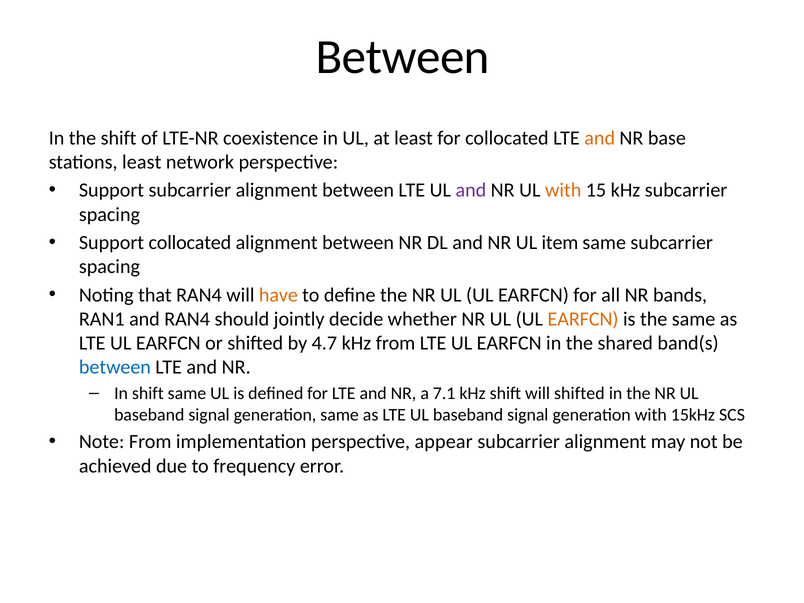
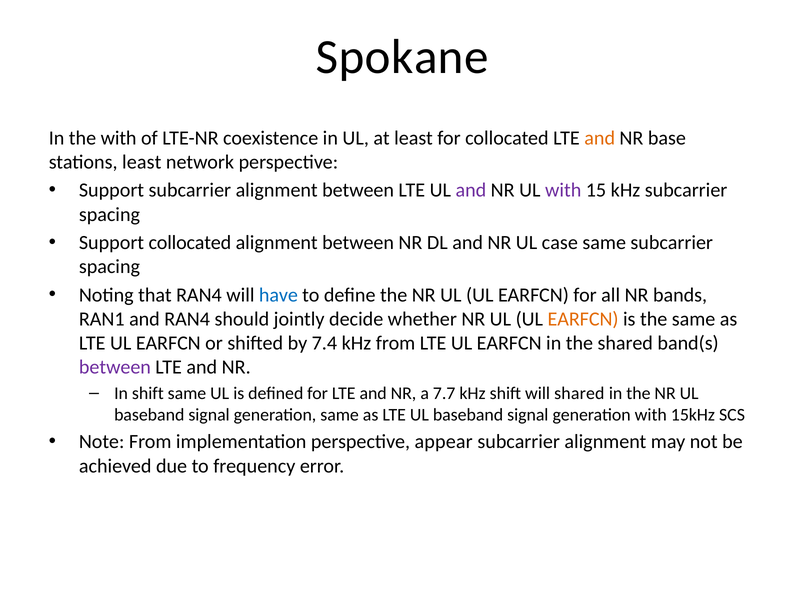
Between: Between -> Spokane (402, 57)
the shift: shift -> with (119, 138)
with colour: orange -> purple (563, 190)
item: item -> case (560, 243)
have colour: orange -> blue (278, 295)
4.7: 4.7 -> 7.4 (324, 343)
between colour: blue -> purple (115, 367)
7.1: 7.1 -> 7.7 (444, 393)
will shifted: shifted -> shared (579, 393)
